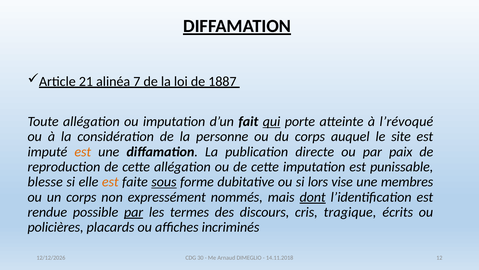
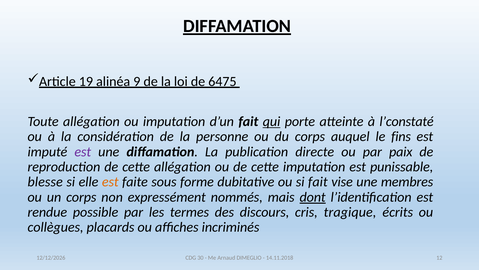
21: 21 -> 19 (86, 81)
7: 7 -> 9 (137, 81)
1887: 1887 -> 6475 (222, 81)
l’révoqué: l’révoqué -> l’constaté (407, 121)
site: site -> fins (401, 136)
est colour: orange -> purple (83, 151)
sous underline: present -> none (164, 182)
si lors: lors -> fait (318, 182)
par underline: present -> none (134, 212)
policières: policières -> collègues (56, 227)
